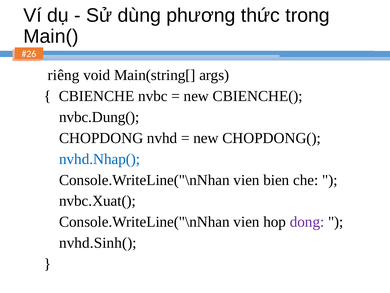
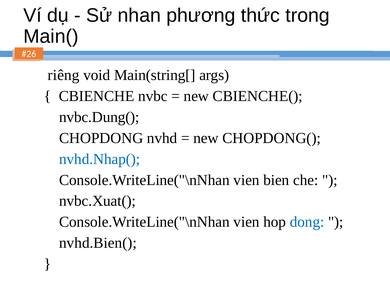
dùng: dùng -> nhan (139, 15)
dong colour: purple -> blue (307, 222)
nvhd.Sinh(: nvhd.Sinh( -> nvhd.Bien( (98, 242)
